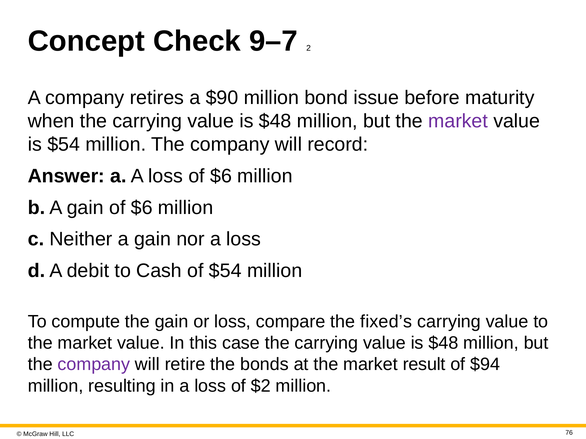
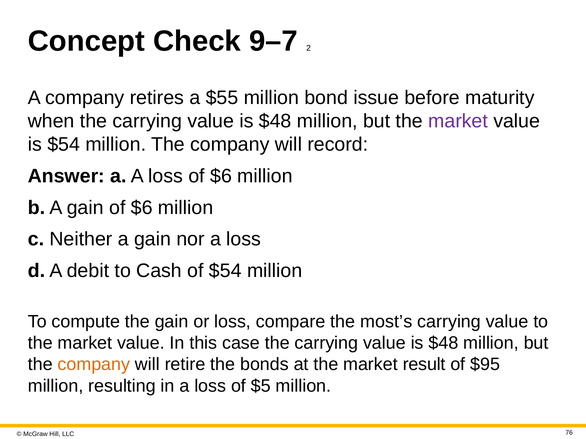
$90: $90 -> $55 (222, 98)
fixed’s: fixed’s -> most’s (386, 322)
company colour: purple -> orange (94, 365)
$94: $94 -> $95 (485, 365)
$2: $2 -> $5 (261, 386)
